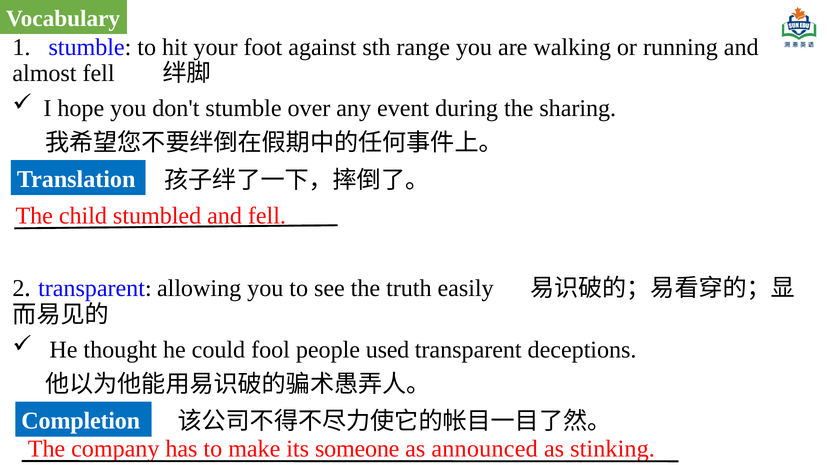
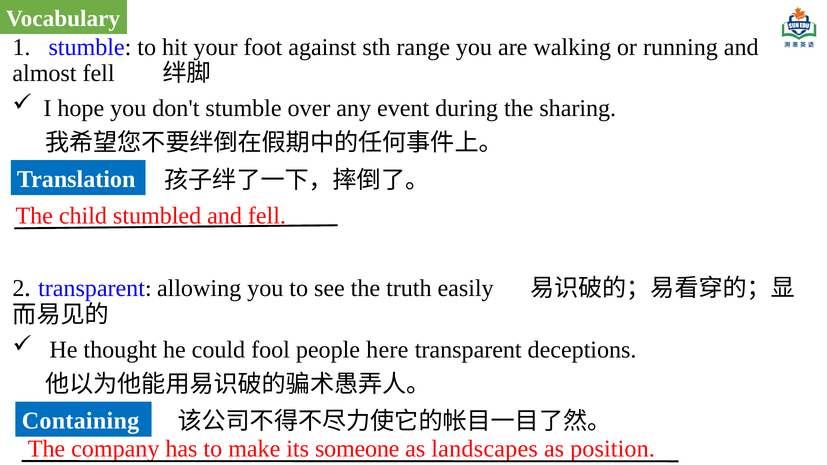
used: used -> here (387, 350)
Completion: Completion -> Containing (81, 421)
announced: announced -> landscapes (485, 449)
stinking: stinking -> position (613, 449)
